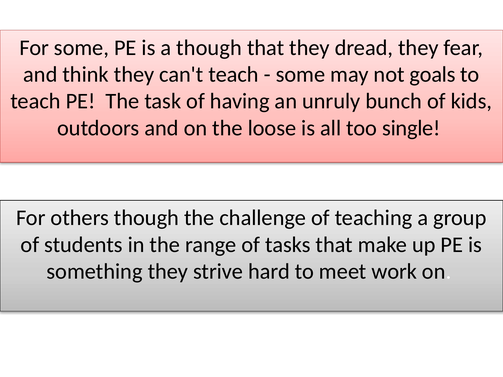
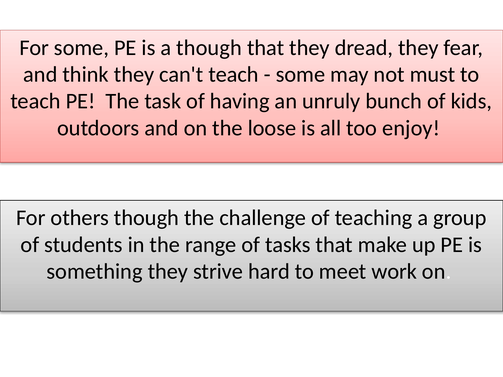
goals: goals -> must (433, 75)
single: single -> enjoy (411, 128)
